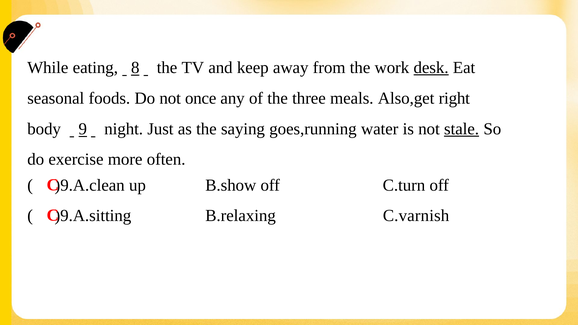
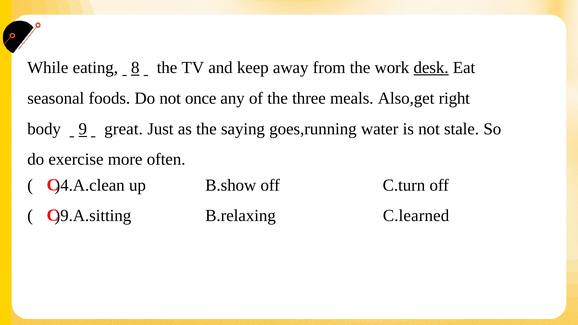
night: night -> great (124, 129)
stale underline: present -> none (462, 129)
)9.A.clean: )9.A.clean -> )4.A.clean (90, 185)
C.varnish: C.varnish -> C.learned (416, 216)
